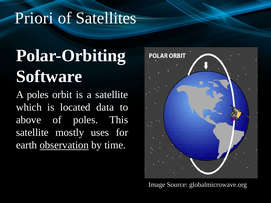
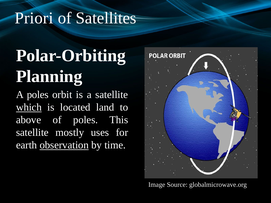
Software: Software -> Planning (49, 76)
which underline: none -> present (29, 107)
data: data -> land (105, 107)
